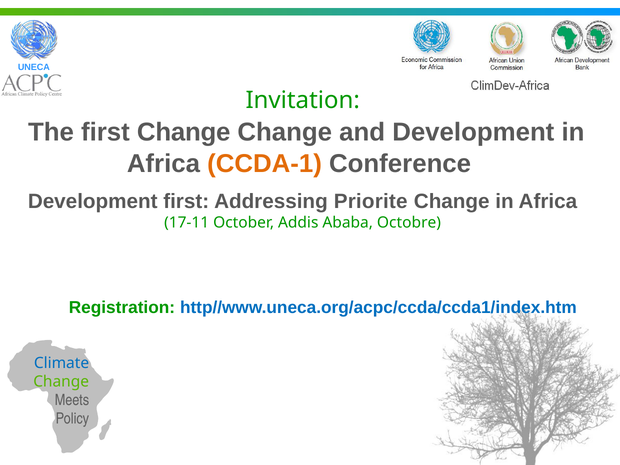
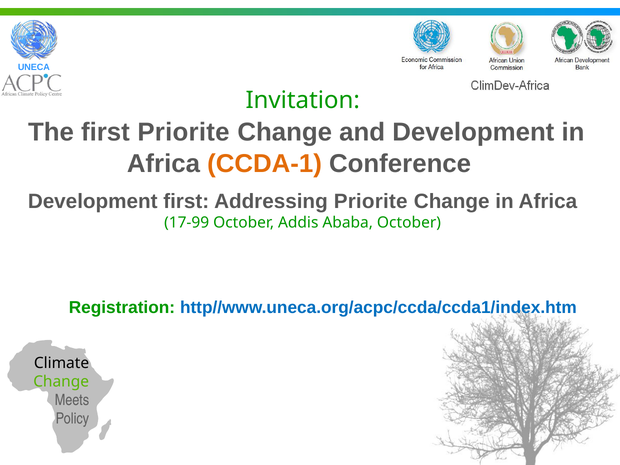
first Change: Change -> Priorite (183, 132)
17-11: 17-11 -> 17-99 (187, 223)
Ababa Octobre: Octobre -> October (409, 223)
Climate colour: blue -> black (62, 363)
